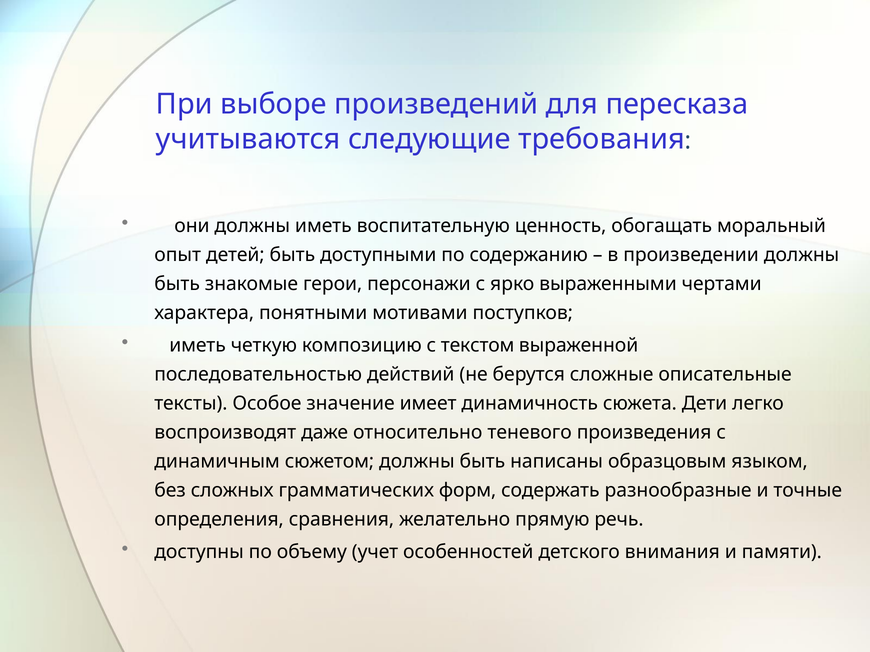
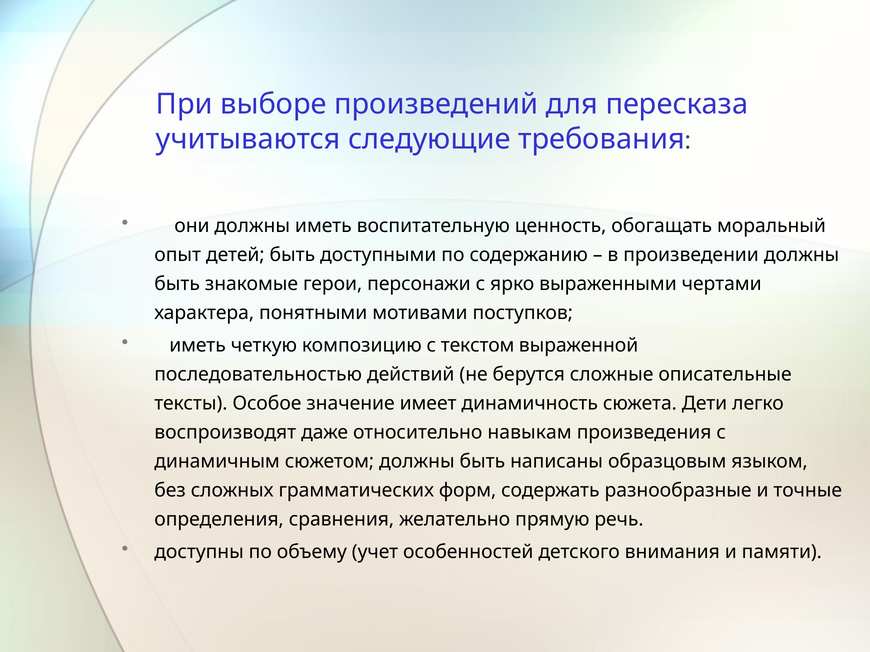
теневого: теневого -> навыкам (530, 433)
